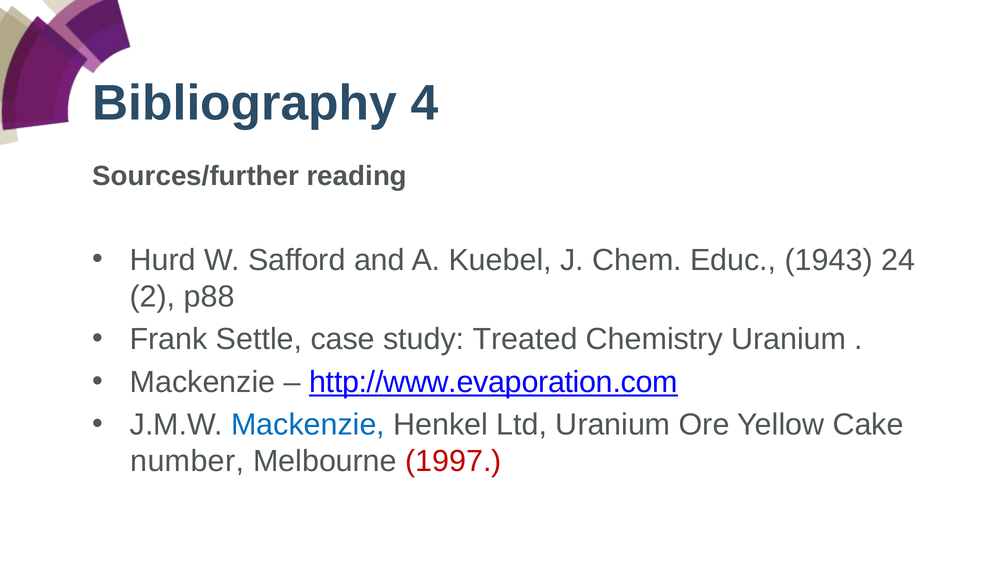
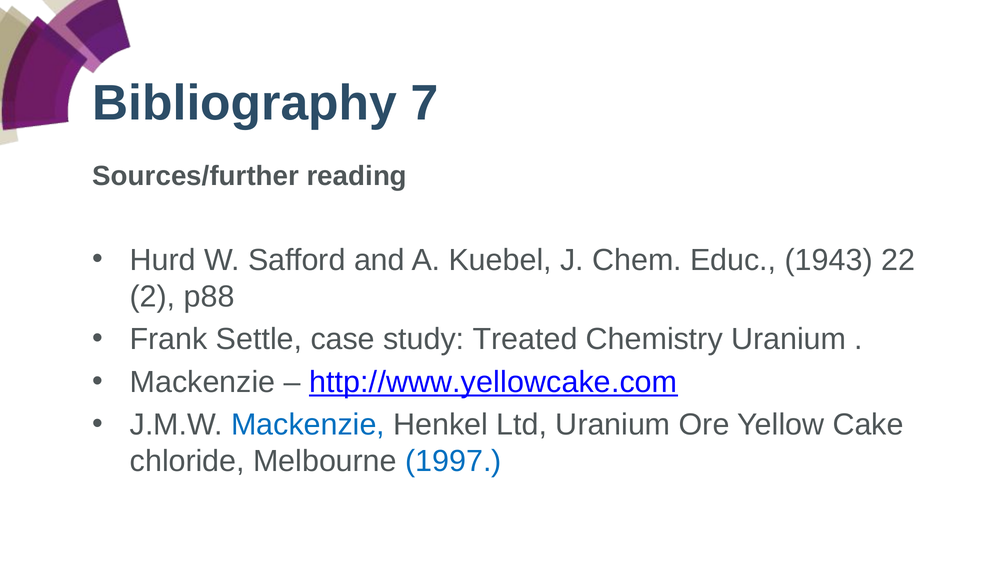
4: 4 -> 7 (425, 103)
24: 24 -> 22 (898, 260)
http://www.evaporation.com: http://www.evaporation.com -> http://www.yellowcake.com (493, 382)
number: number -> chloride (187, 461)
1997 colour: red -> blue (453, 461)
